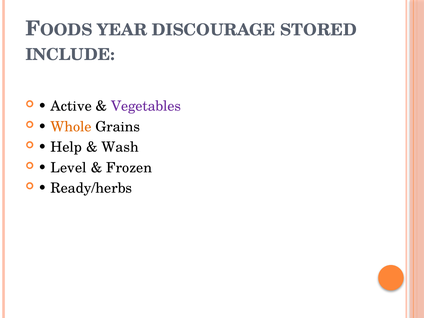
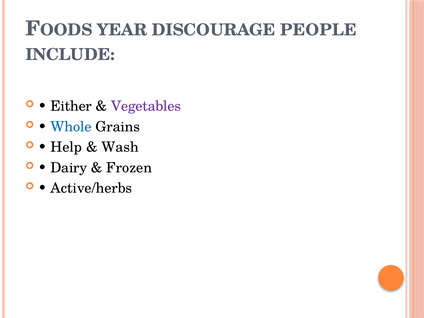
STORED: STORED -> PEOPLE (318, 30)
Active: Active -> Either (71, 106)
Whole colour: orange -> blue (71, 127)
Level: Level -> Dairy (69, 168)
Ready/herbs: Ready/herbs -> Active/herbs (91, 188)
